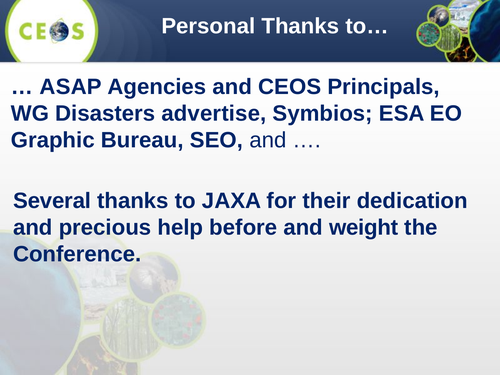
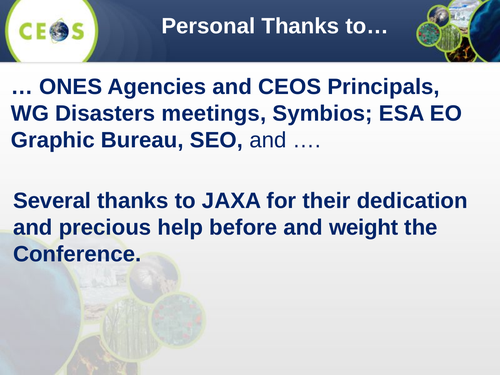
ASAP: ASAP -> ONES (71, 87)
advertise: advertise -> meetings (214, 113)
